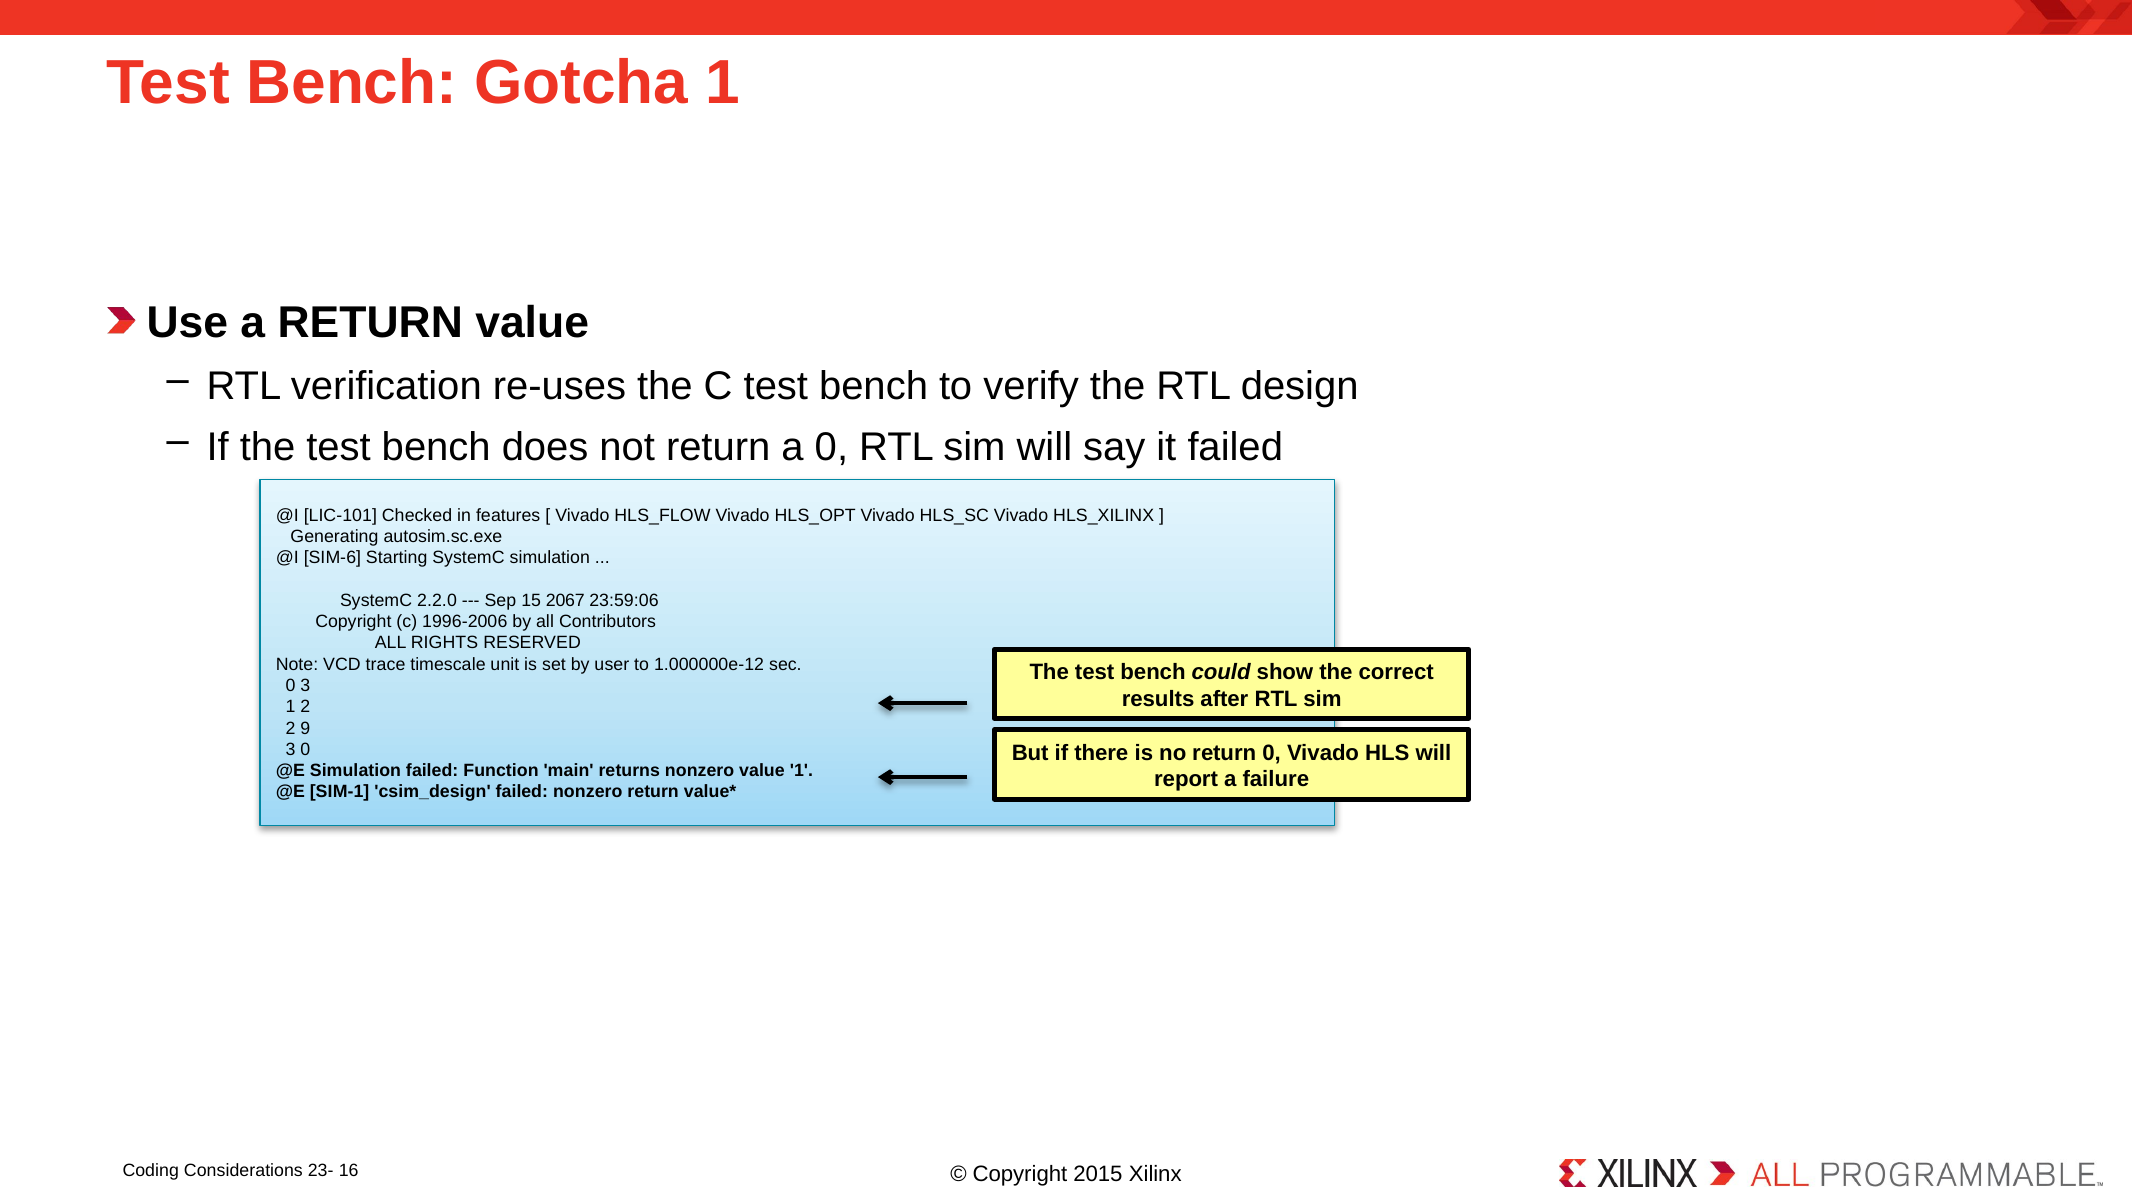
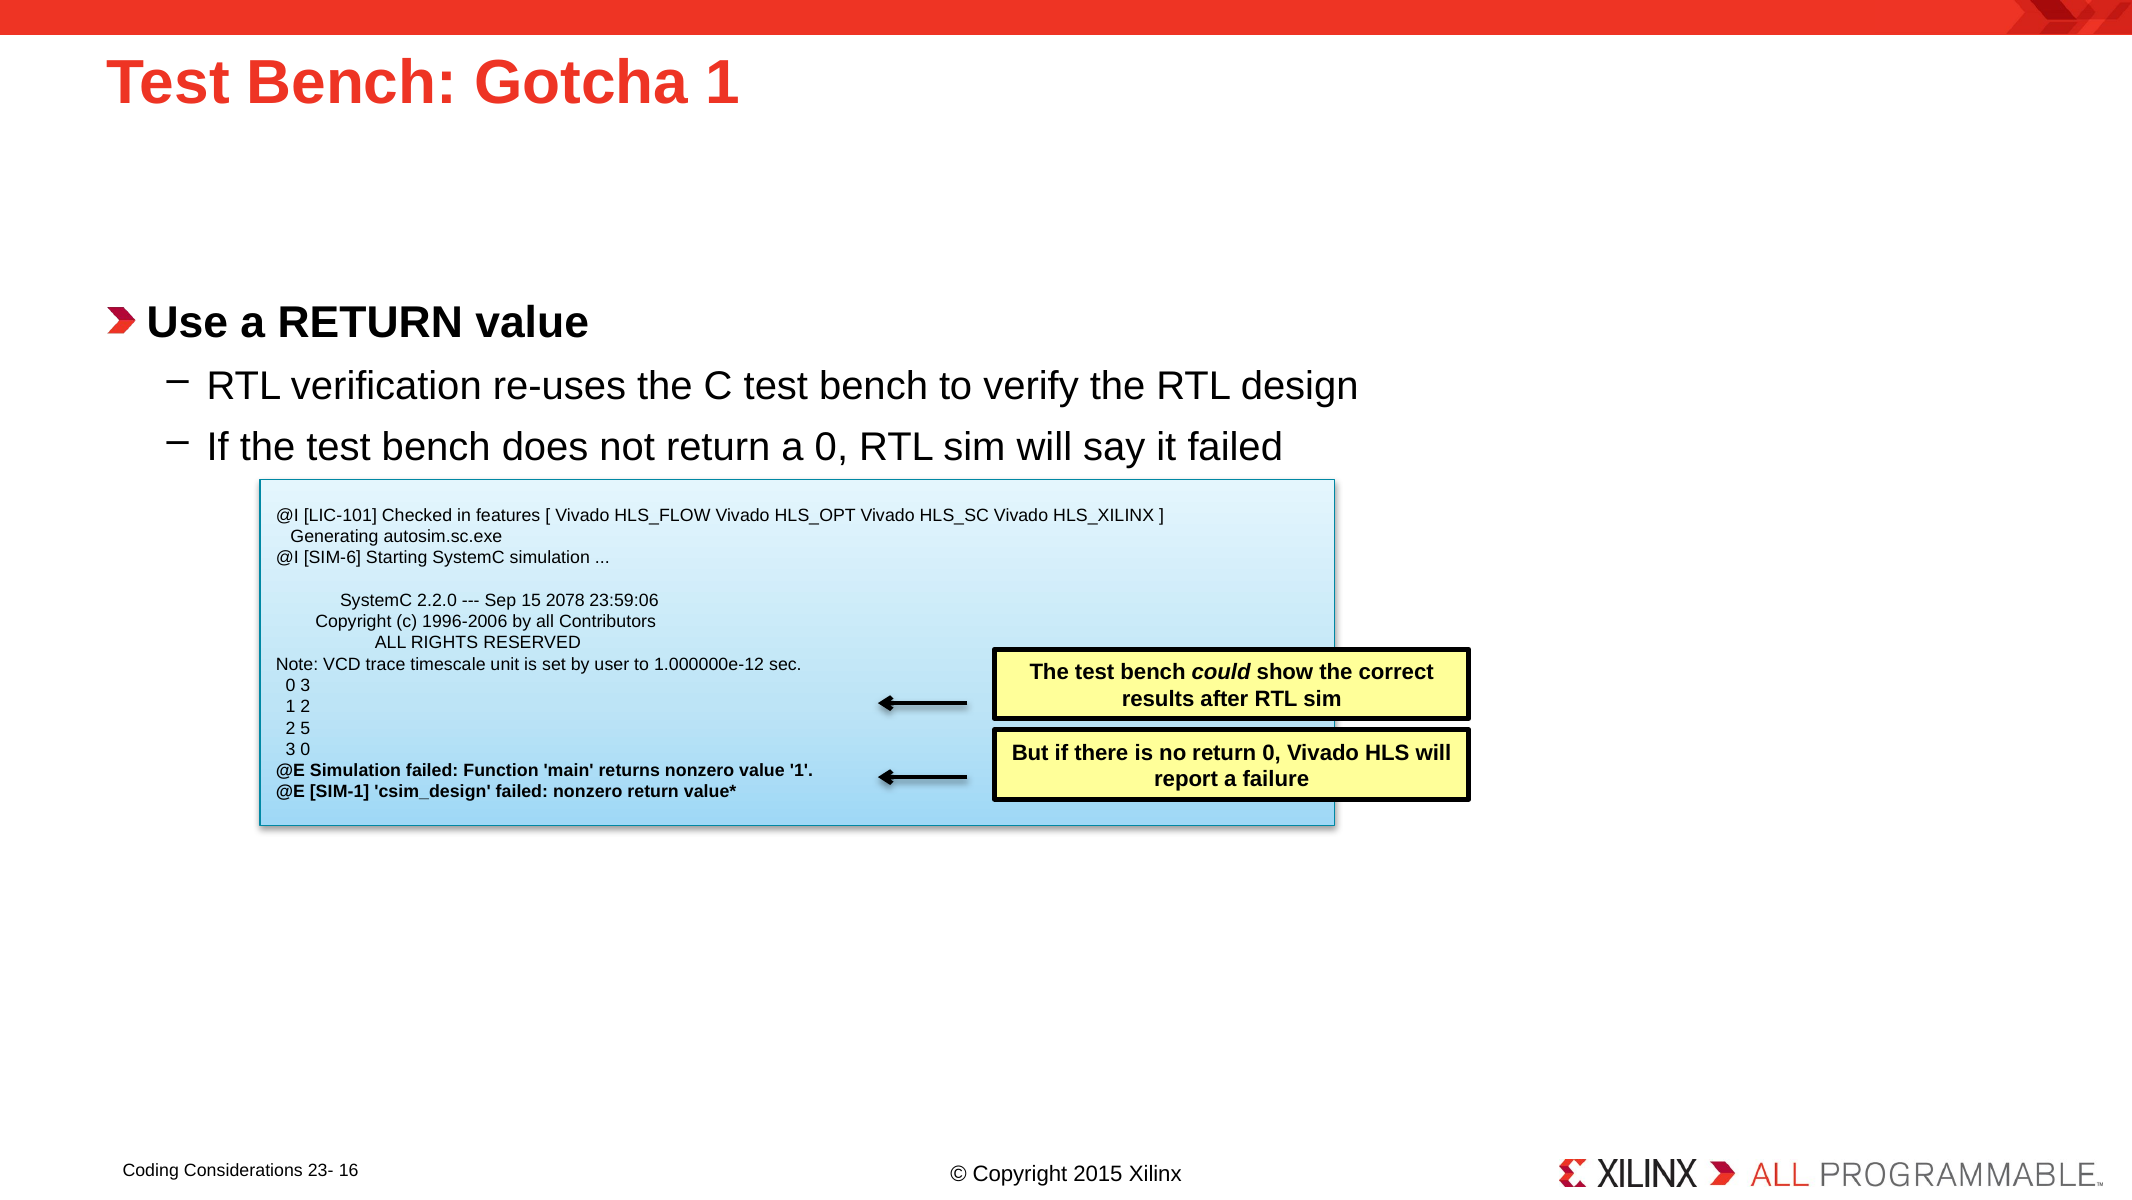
2067: 2067 -> 2078 (565, 600)
9: 9 -> 5 (305, 728)
